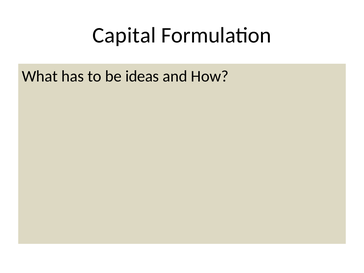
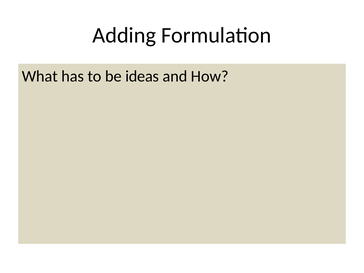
Capital: Capital -> Adding (124, 35)
